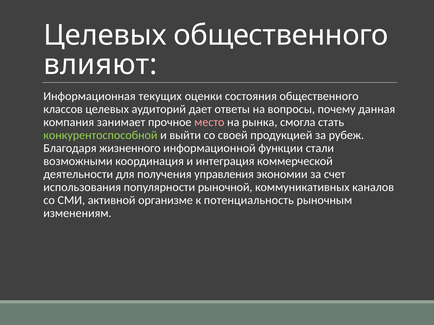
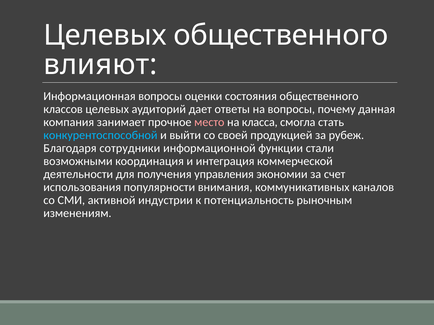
Информационная текущих: текущих -> вопросы (160, 96)
рынка: рынка -> класса (260, 122)
конкурентоспособной colour: light green -> light blue (100, 135)
жизненного: жизненного -> сотрудники (130, 148)
рыночной: рыночной -> внимания (225, 187)
организме: организме -> индустрии (166, 201)
